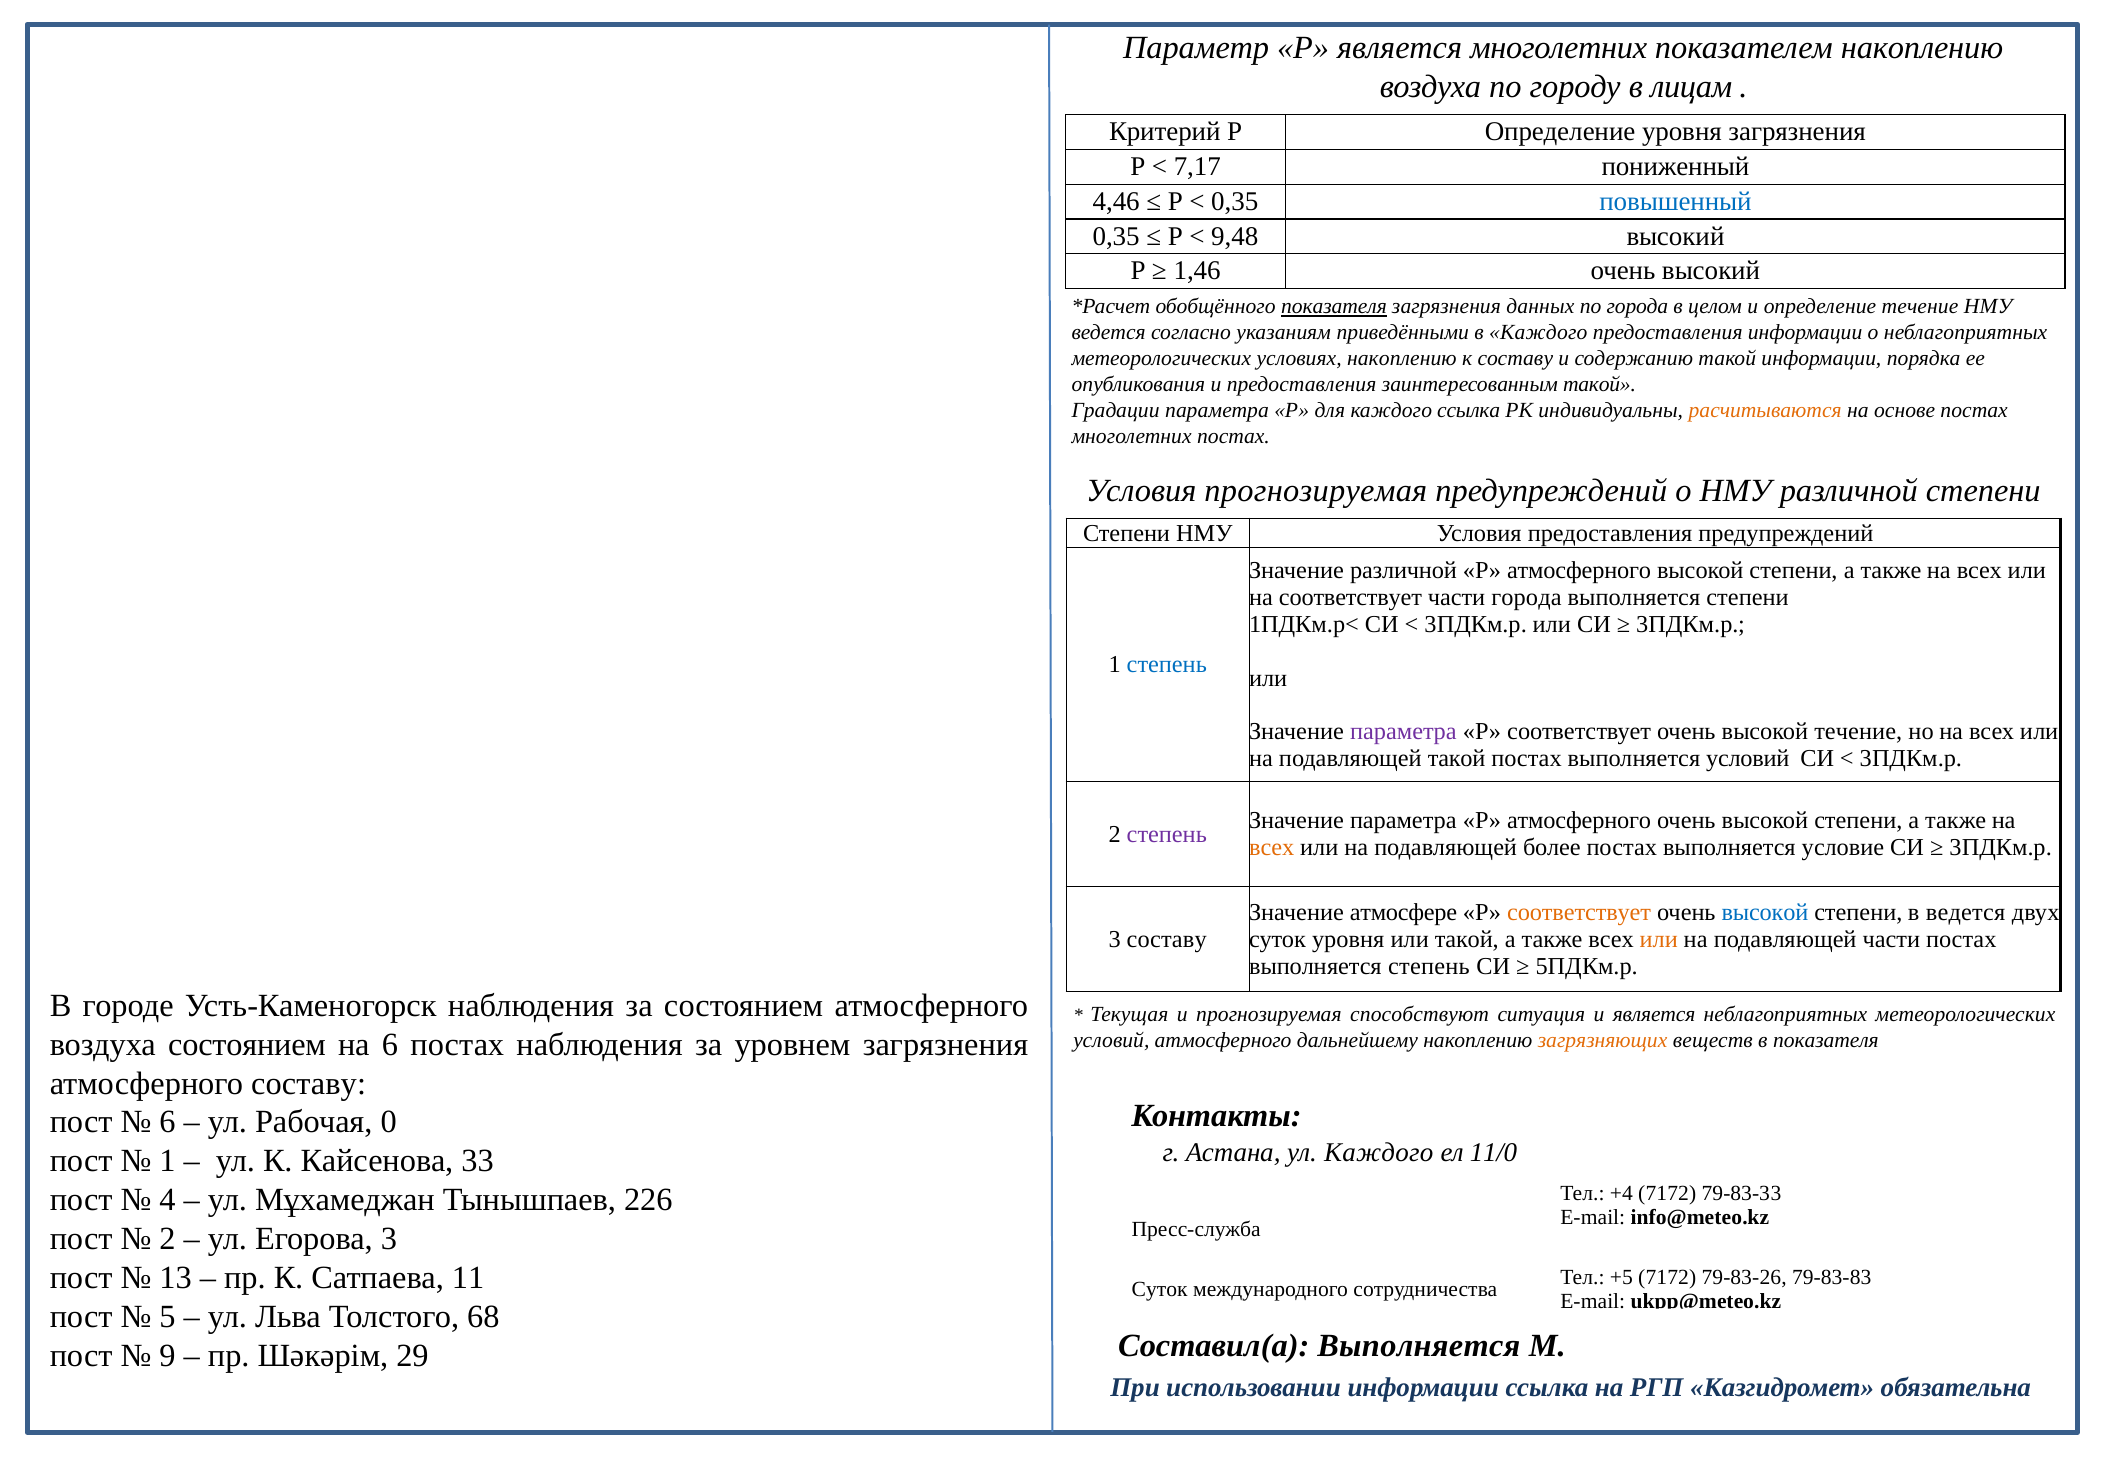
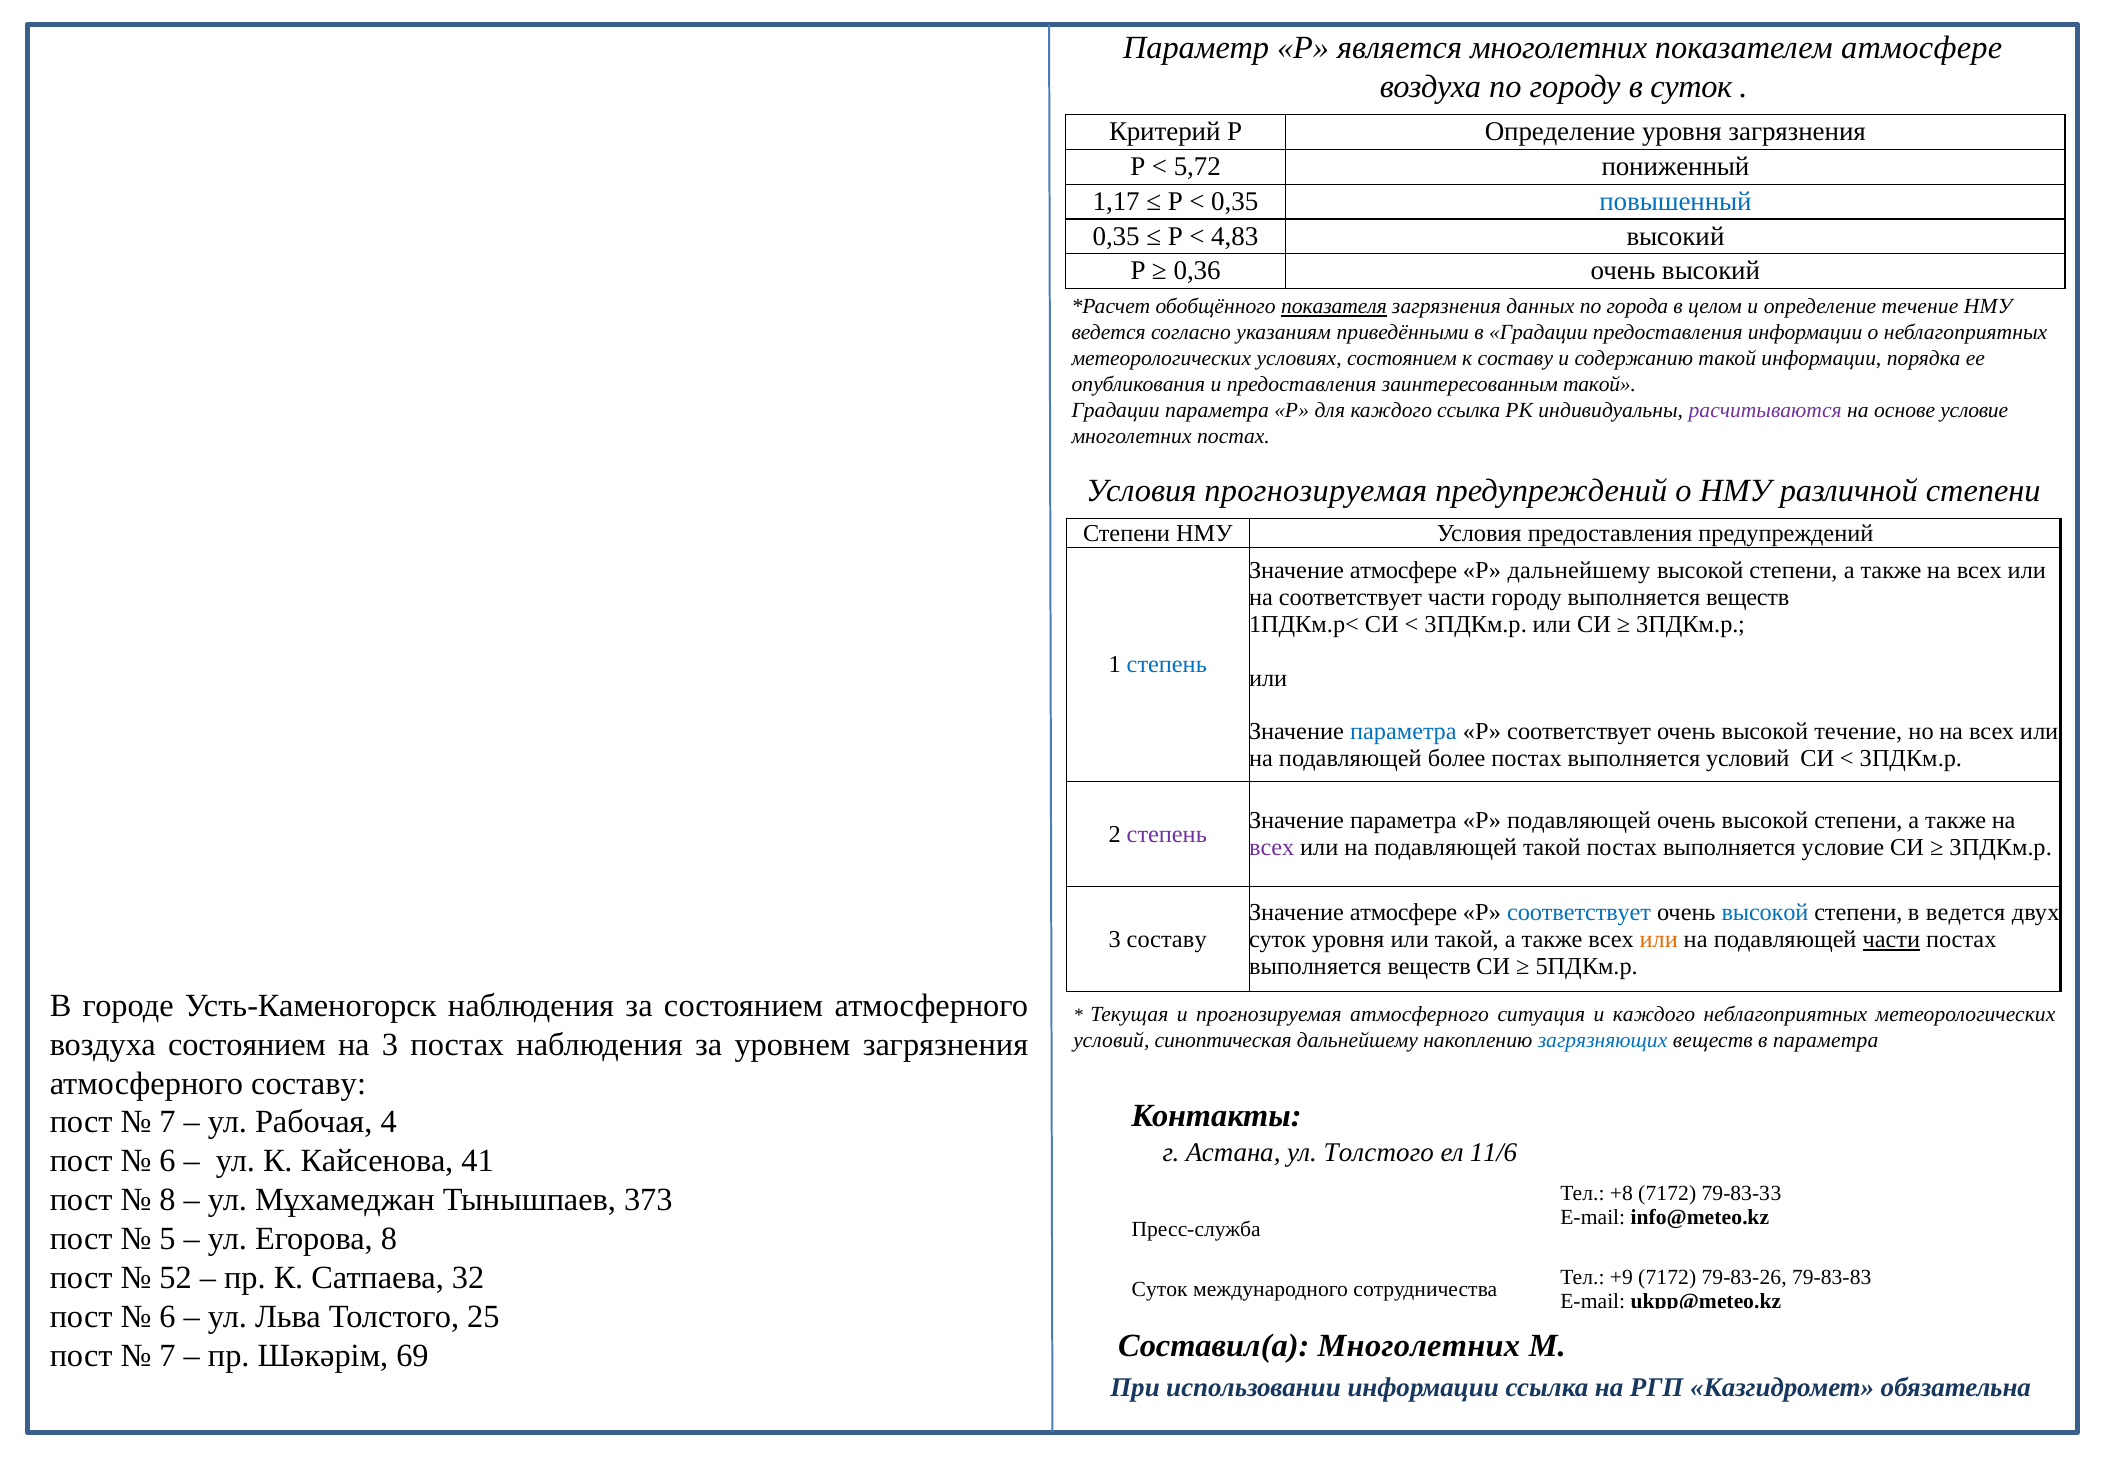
показателем накоплению: накоплению -> атмосфере (1922, 48)
в лицам: лицам -> суток (1691, 87)
7,17: 7,17 -> 5,72 (1197, 167)
4,46: 4,46 -> 1,17 (1116, 201)
9,48: 9,48 -> 4,83 (1235, 236)
1,46: 1,46 -> 0,36 (1197, 271)
в Каждого: Каждого -> Градации (1538, 333)
условиях накоплению: накоплению -> состоянием (1402, 358)
расчитываются colour: orange -> purple (1765, 410)
основе постах: постах -> условие (1974, 410)
различной: различной -> атмосфере (1403, 571)
атмосферного: атмосферного -> дальнейшему (1579, 571)
части города: города -> городу (1527, 597)
степени: степени -> веществ (1748, 597)
параметра colour: purple -> blue (1403, 732)
подавляющей такой: такой -> более (1457, 759)
параметра Р атмосферного: атмосферного -> подавляющей (1579, 821)
всех colour: orange -> purple (1272, 848)
подавляющей более: более -> такой (1552, 848)
соответствует colour: orange -> blue (1579, 913)
части underline: none -> present (1891, 940)
степень: степень -> веществ (1429, 967)
прогнозируемая способствуют: способствуют -> атмосферного (1420, 1015)
и является: является -> каждого (1654, 1015)
на 6: 6 -> 3 (390, 1045)
условий атмосферного: атмосферного -> синоптическая (1223, 1041)
загрязняющих colour: orange -> blue (1603, 1041)
в показателя: показателя -> параметра (1826, 1041)
6: 6 -> 7 (167, 1122)
0: 0 -> 4 (389, 1122)
ул Каждого: Каждого -> Толстого (1379, 1153)
11/0: 11/0 -> 11/6 (1493, 1153)
1: 1 -> 6 (167, 1161)
33: 33 -> 41 (478, 1161)
+4: +4 -> +8 (1621, 1193)
4: 4 -> 8 (167, 1200)
226: 226 -> 373 (648, 1200)
2: 2 -> 5 (167, 1239)
Егорова 3: 3 -> 8 (389, 1239)
13: 13 -> 52 (176, 1278)
11: 11 -> 32 (468, 1278)
+5: +5 -> +9 (1621, 1278)
5: 5 -> 6 (167, 1317)
68: 68 -> 25 (483, 1317)
Составил(а Выполняется: Выполняется -> Многолетних (1419, 1346)
9: 9 -> 7 (167, 1356)
29: 29 -> 69 (412, 1356)
